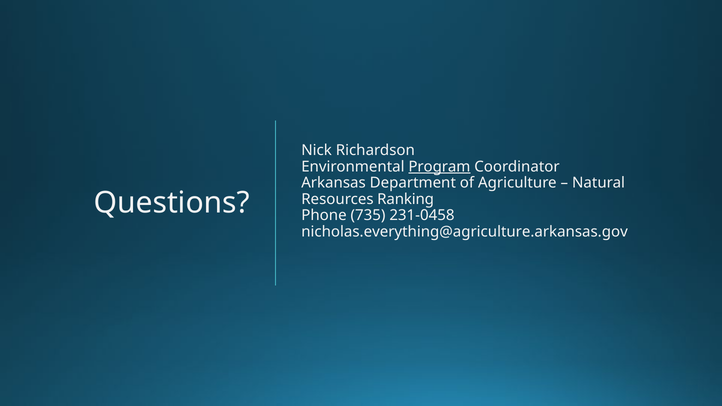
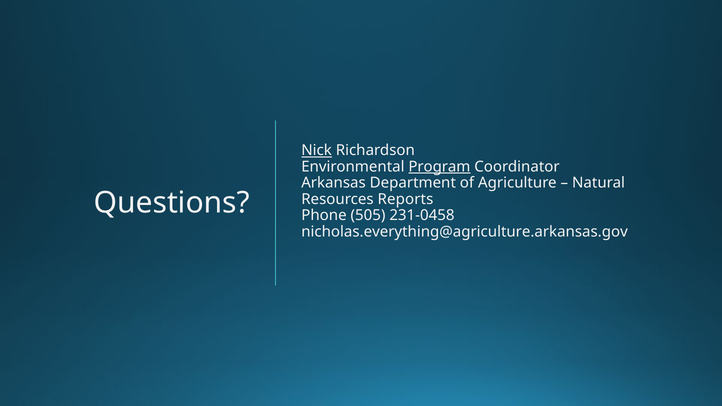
Nick underline: none -> present (317, 150)
Ranking: Ranking -> Reports (405, 199)
735: 735 -> 505 (368, 215)
